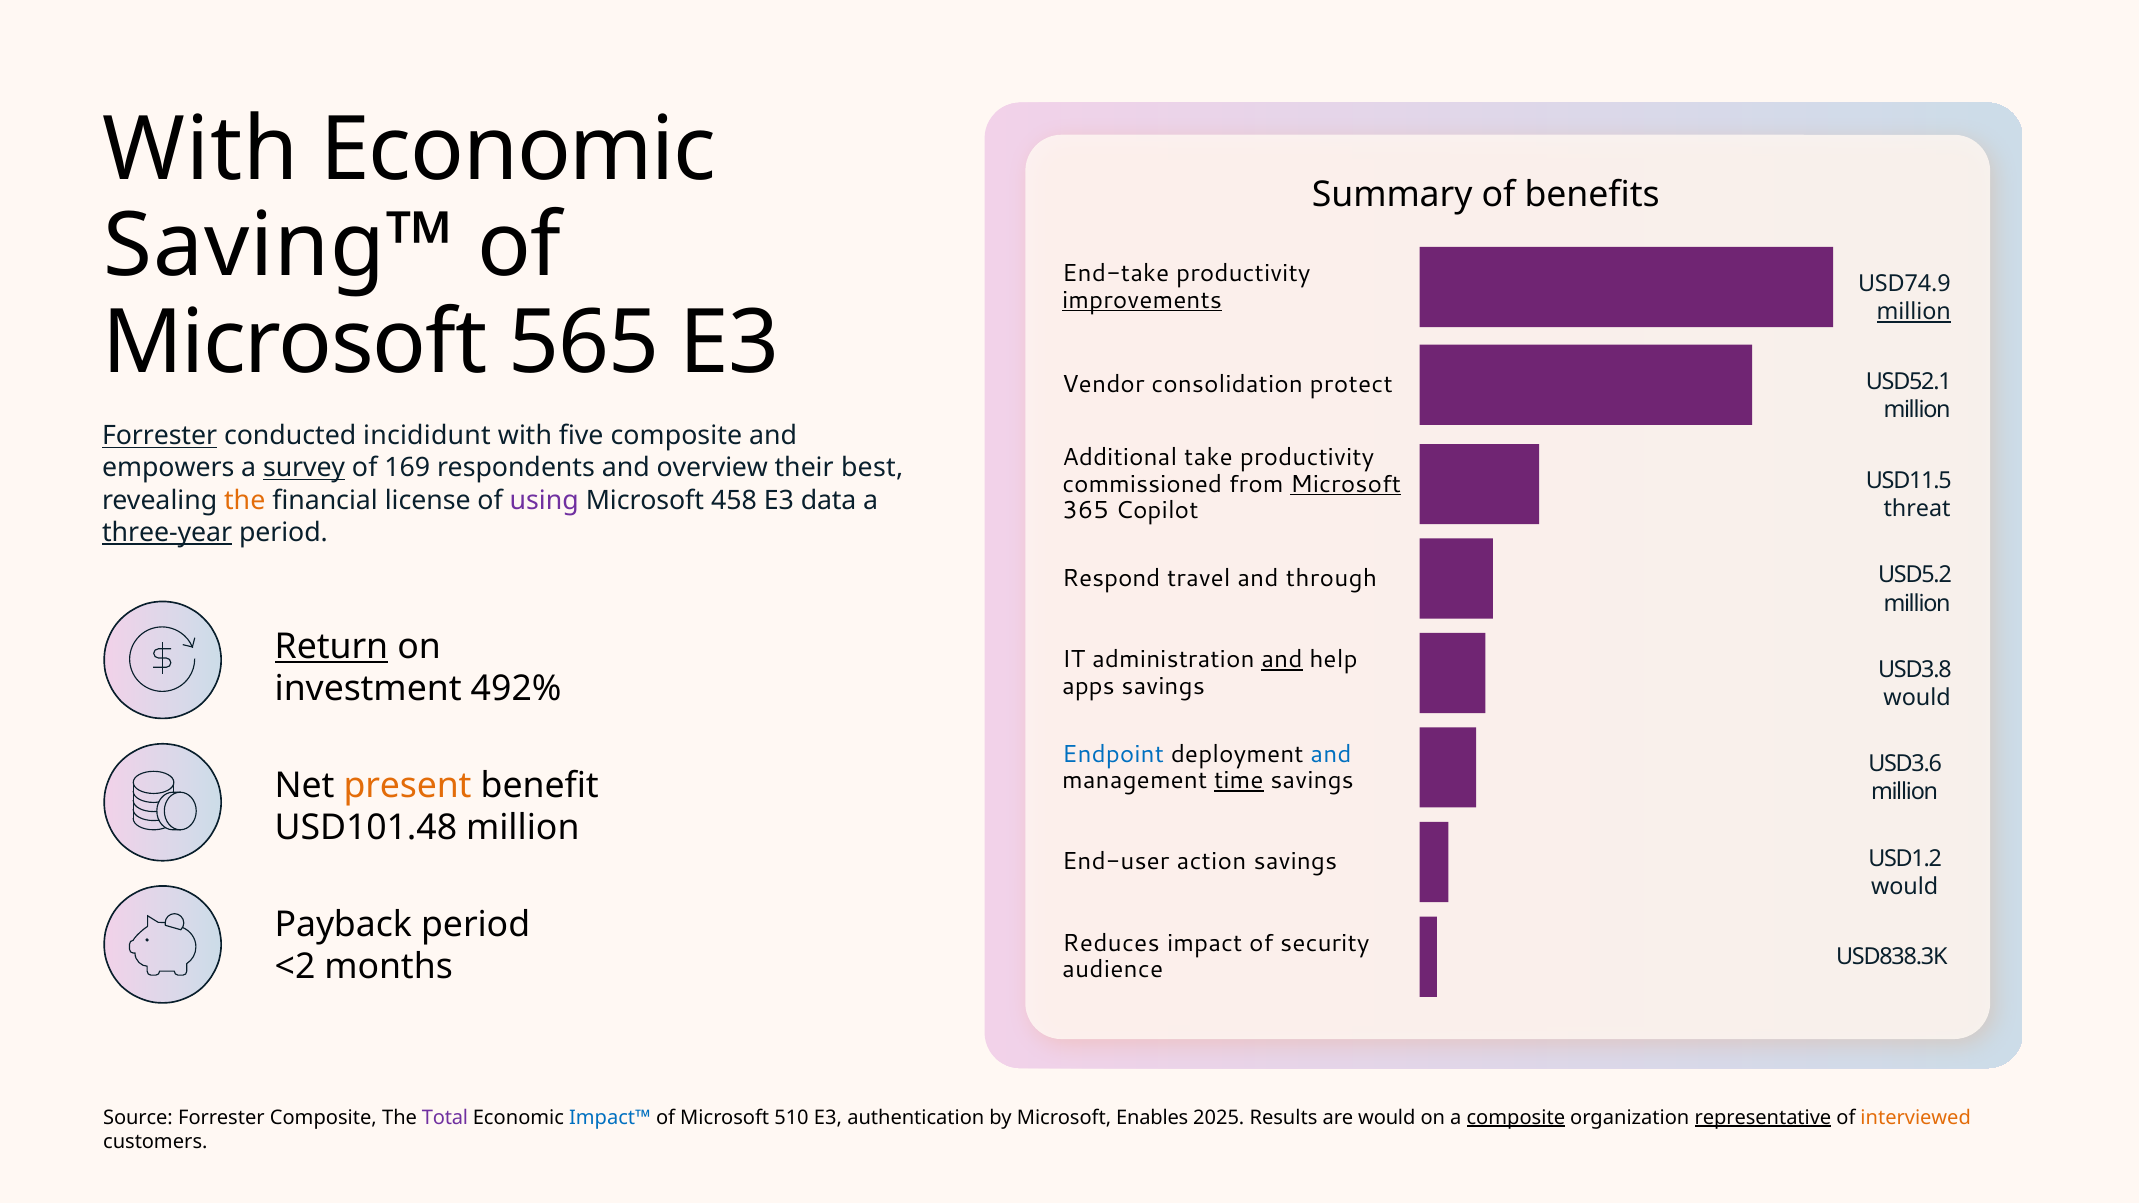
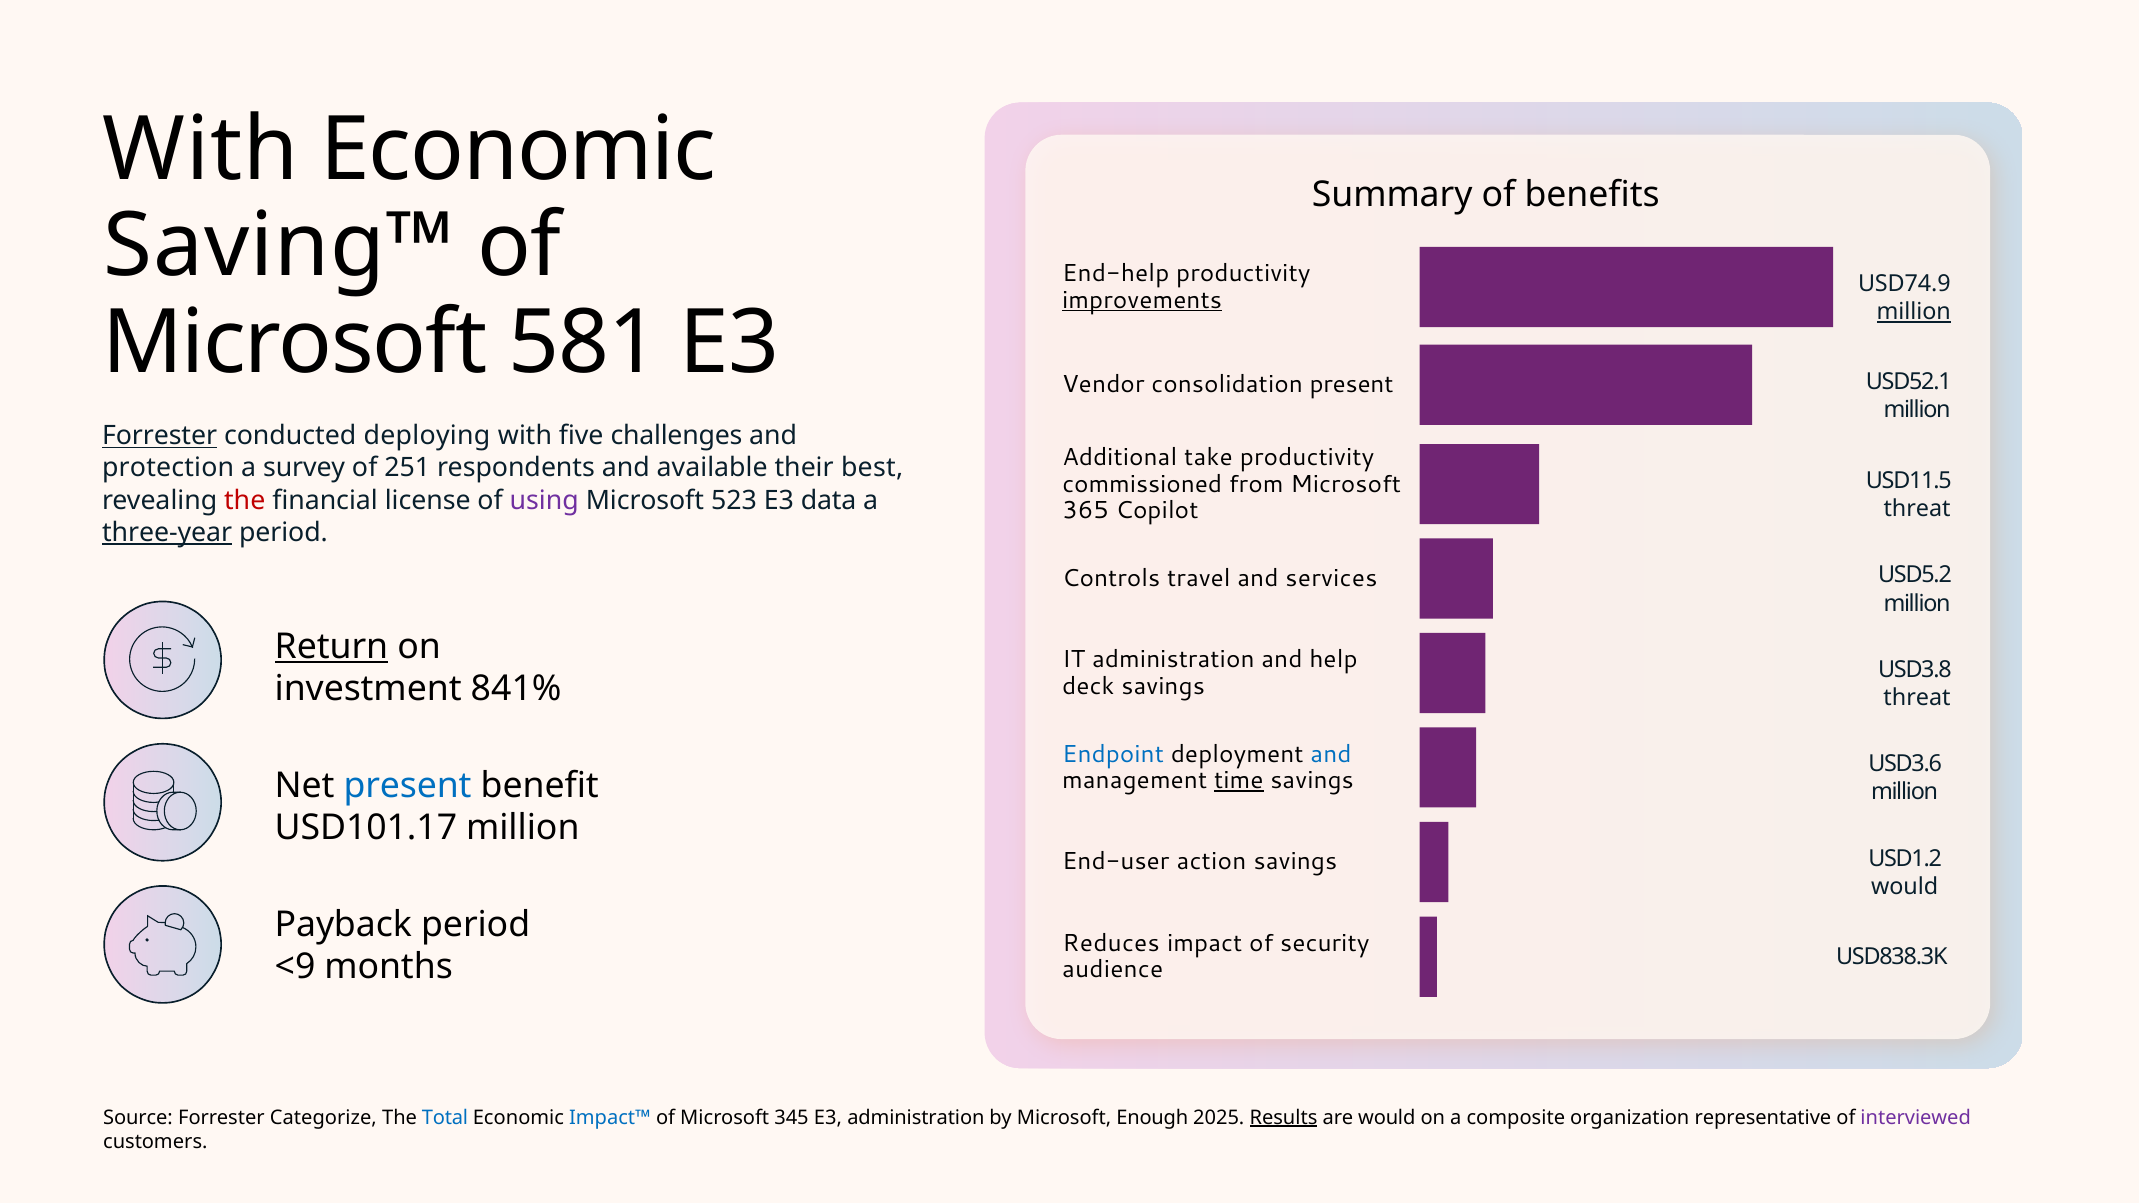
End-take: End-take -> End-help (1116, 274)
565: 565 -> 581 (584, 343)
consolidation protect: protect -> present (1352, 385)
incididunt: incididunt -> deploying (427, 436)
five composite: composite -> challenges (676, 436)
empowers: empowers -> protection (168, 468)
survey underline: present -> none (304, 468)
169: 169 -> 251 (407, 468)
overview: overview -> available (712, 468)
Microsoft underline: present -> none (1346, 484)
the colour: orange -> red (245, 500)
458: 458 -> 523 (734, 500)
Respond: Respond -> Controls (1111, 578)
through: through -> services (1331, 578)
and underline: present -> none (1282, 660)
apps: apps -> deck (1088, 686)
492%: 492% -> 841% (516, 689)
would: would -> threat (1917, 698)
present colour: orange -> blue (408, 785)
USD101.48: USD101.48 -> USD101.17 (366, 828)
<2: <2 -> <9 (295, 967)
Forrester Composite: Composite -> Categorize (323, 1118)
Total colour: purple -> blue (445, 1118)
510: 510 -> 345 (792, 1118)
E3 authentication: authentication -> administration (916, 1118)
Enables: Enables -> Enough (1152, 1118)
Results underline: none -> present (1283, 1118)
composite underline: present -> none (1516, 1118)
representative underline: present -> none (1763, 1118)
interviewed colour: orange -> purple (1916, 1118)
